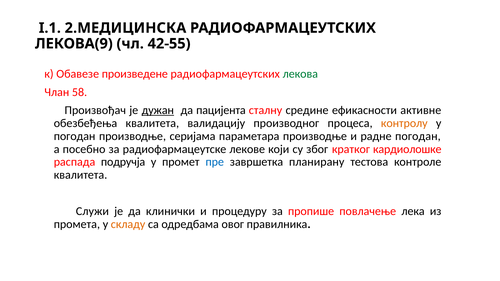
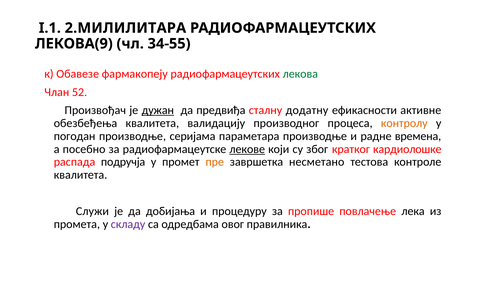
2.МЕДИЦИНСКА: 2.МЕДИЦИНСКА -> 2.МИЛИЛИТАРА (125, 28)
42-55: 42-55 -> 34-55 (169, 44)
произведене: произведене -> фармакопеју (135, 74)
58: 58 -> 52 (80, 92)
пацијента: пацијента -> предвиђа (221, 110)
средине: средине -> додатну (307, 110)
радне погодан: погодан -> времена (418, 136)
лекове underline: none -> present (247, 149)
пре colour: blue -> orange (215, 162)
планирану: планирану -> несметано (317, 162)
клинички: клинички -> добијања (171, 211)
складу colour: orange -> purple (128, 224)
